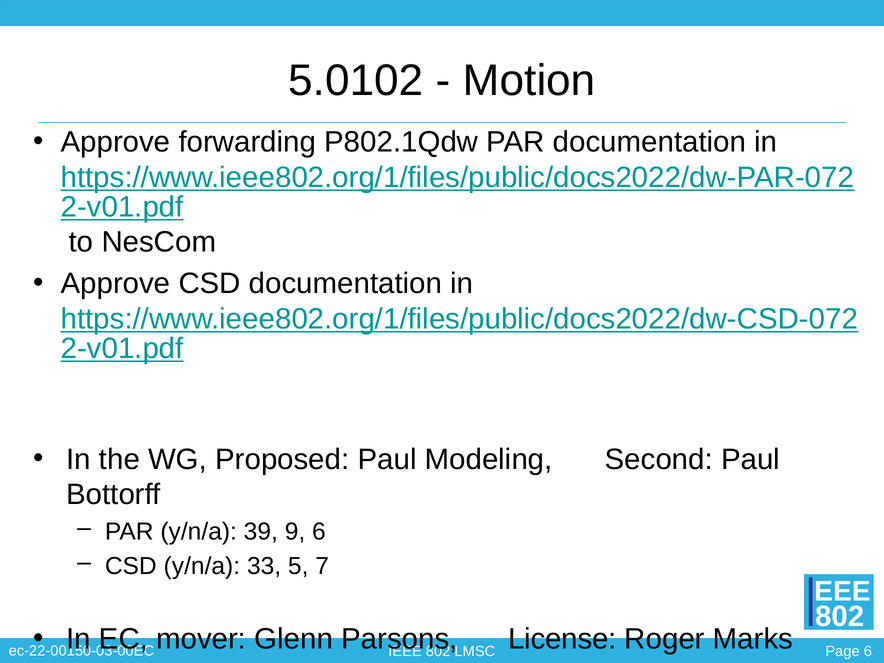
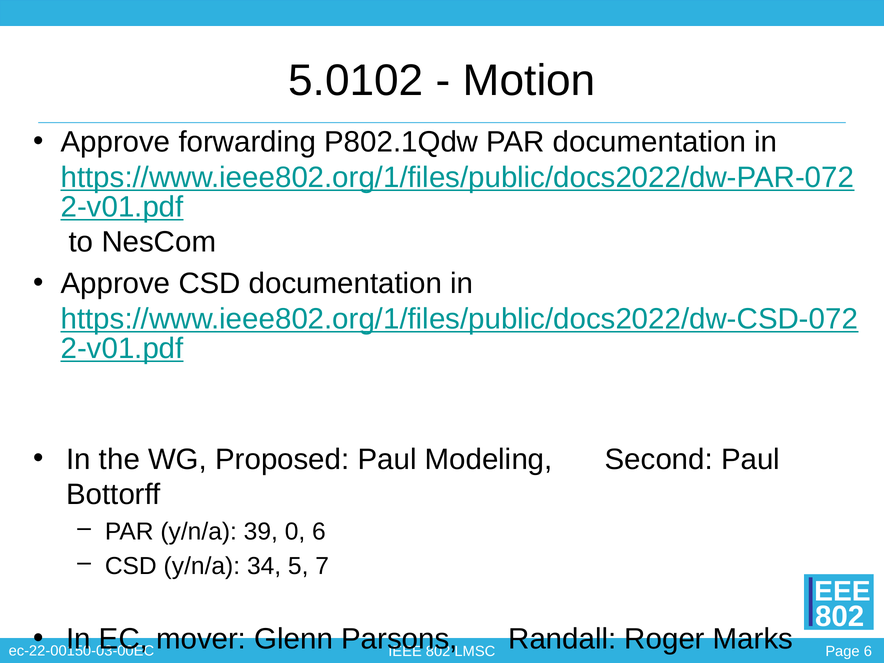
9: 9 -> 0 (295, 532)
33: 33 -> 34 (264, 566)
License: License -> Randall (562, 639)
